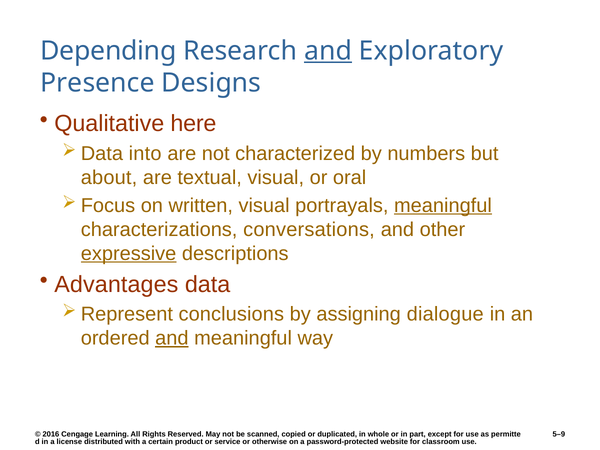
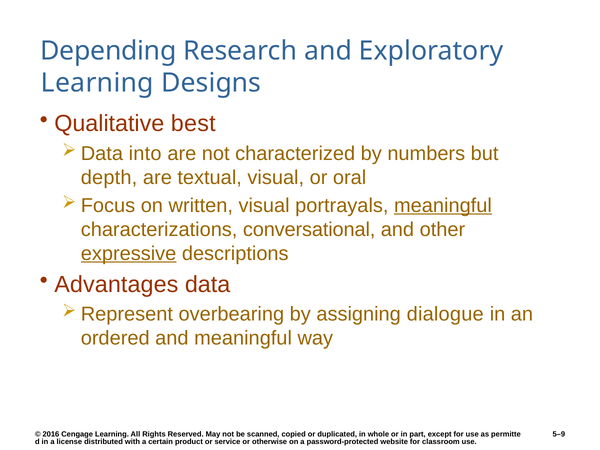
and underline: present -> none (328, 51)
Presence: Presence -> Learning (97, 83)
here: here -> best (193, 124)
about: about -> depth (109, 177)
conversations: conversations -> conversational (309, 229)
conclusions: conclusions -> overbearing (231, 314)
and underline: present -> none (172, 338)
